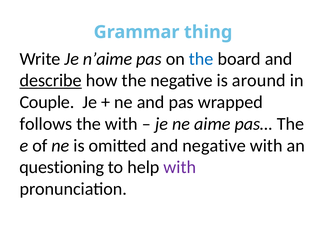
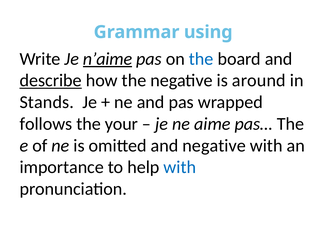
thing: thing -> using (208, 32)
n’aime underline: none -> present (108, 59)
Couple: Couple -> Stands (47, 102)
the with: with -> your (121, 124)
questioning: questioning -> importance (62, 168)
with colour: purple -> blue (180, 168)
